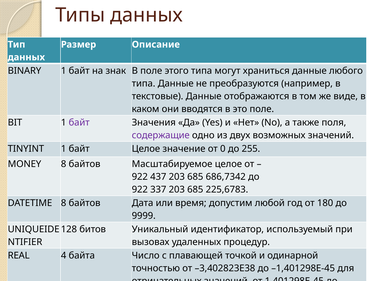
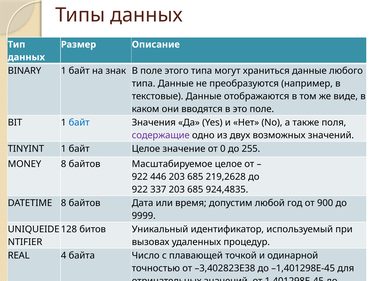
байт colour: purple -> blue (79, 123)
437: 437 -> 446 (158, 177)
686,7342: 686,7342 -> 219,2628 (226, 177)
225,6783: 225,6783 -> 924,4835 (227, 190)
180: 180 -> 900 (325, 203)
